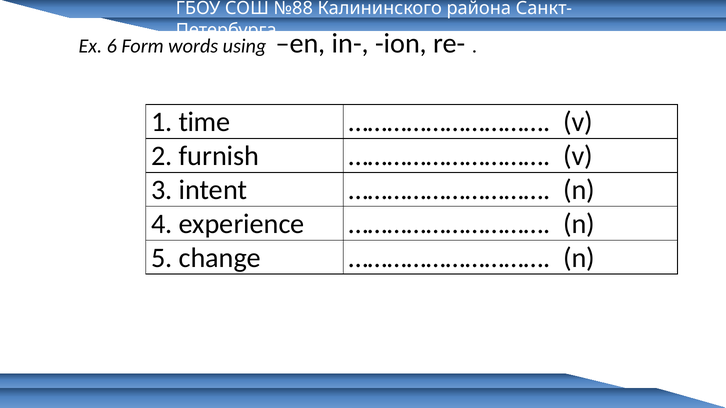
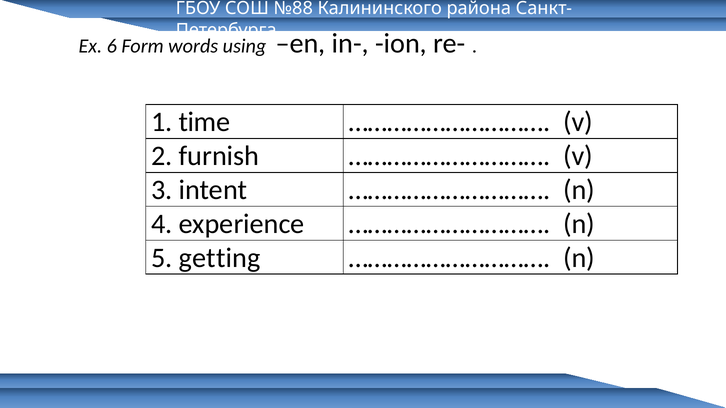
change: change -> getting (220, 258)
